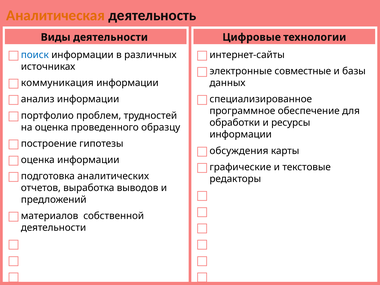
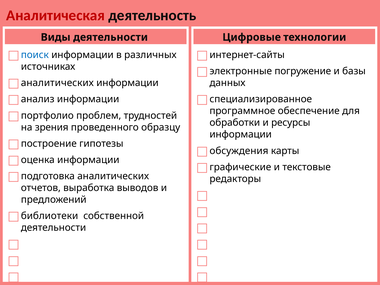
Аналитическая colour: orange -> red (56, 15)
совместные: совместные -> погружение (303, 71)
коммуникация: коммуникация -> аналитических (57, 83)
на оценка: оценка -> зрения (52, 127)
материалов: материалов -> библиотеки (50, 216)
